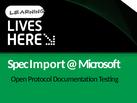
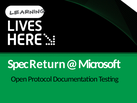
Import: Import -> Return (47, 64)
